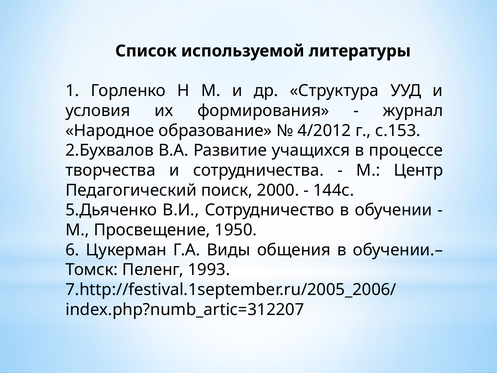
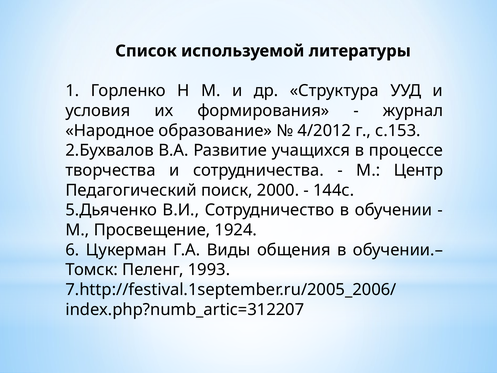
1950: 1950 -> 1924 (236, 230)
